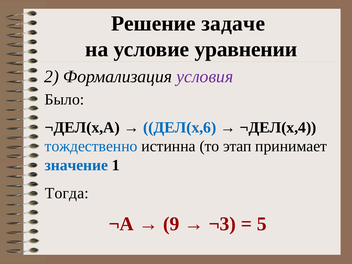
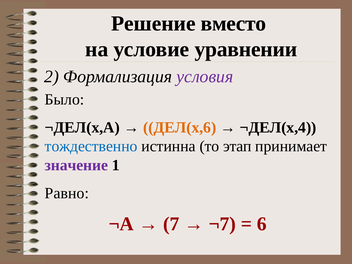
задаче: задаче -> вместо (233, 23)
ДЕЛ(x,6 colour: blue -> orange (180, 128)
значение colour: blue -> purple (76, 165)
Тогда: Тогда -> Равно (67, 193)
9: 9 -> 7 (171, 224)
¬3: ¬3 -> ¬7 (222, 224)
5: 5 -> 6 (262, 224)
